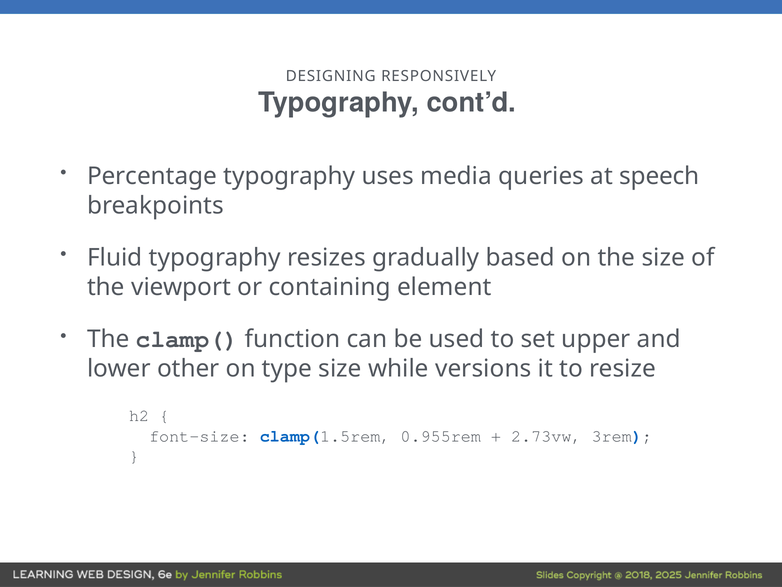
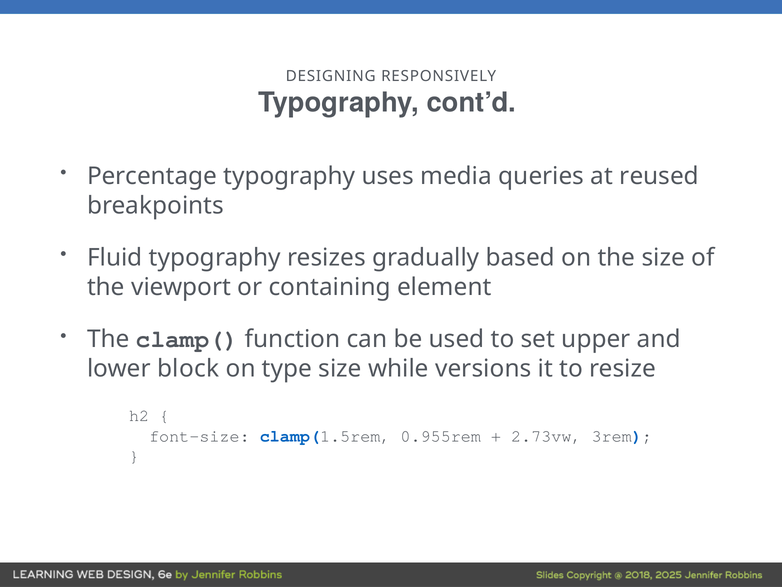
speech: speech -> reused (659, 176)
other: other -> block (188, 368)
